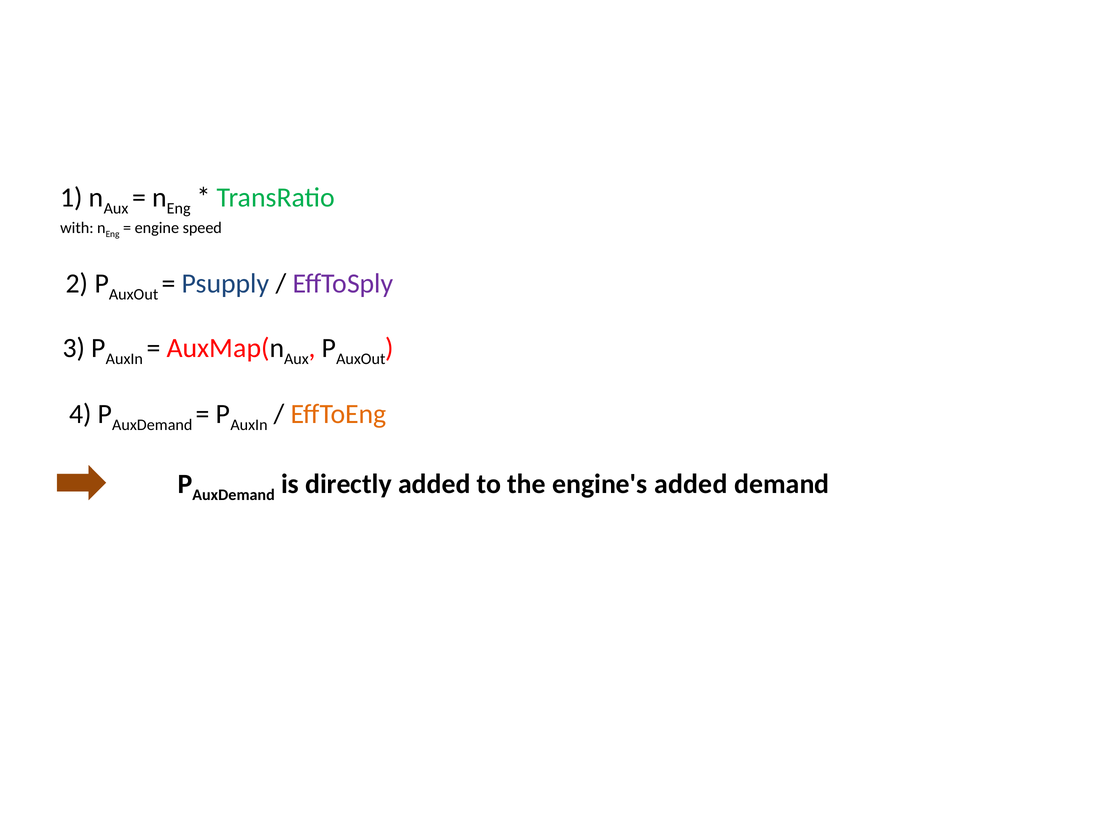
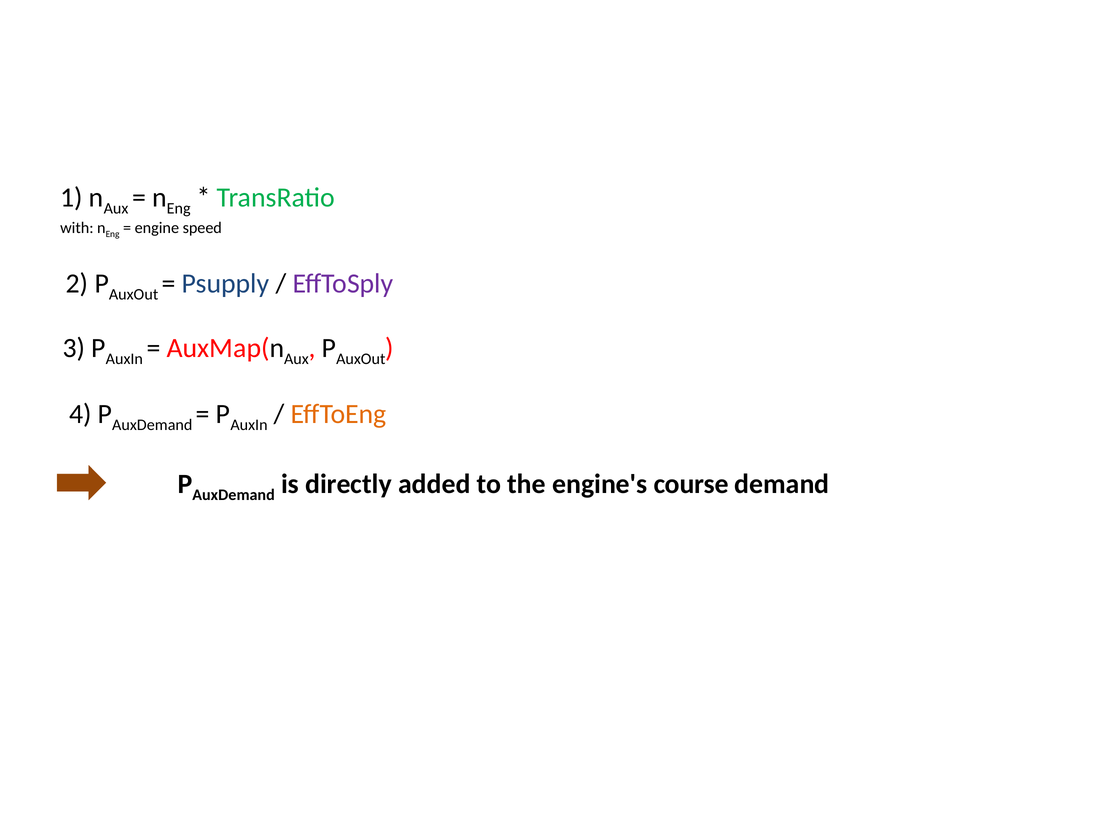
engine's added: added -> course (691, 484)
